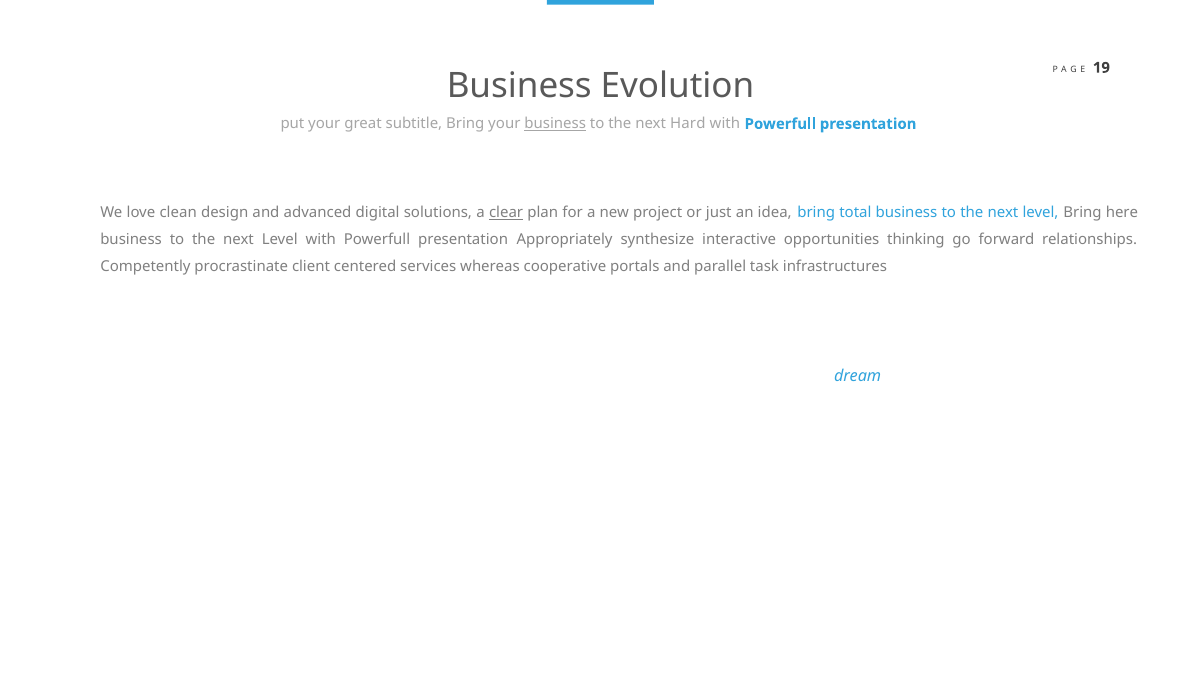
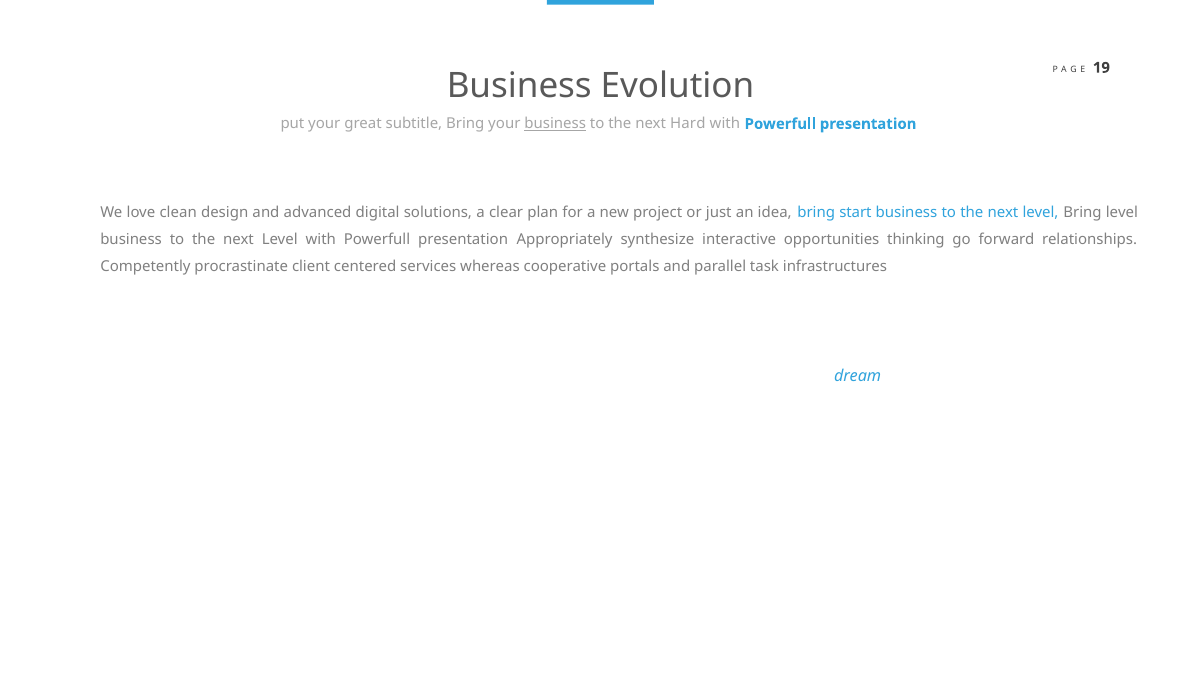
clear underline: present -> none (506, 213)
total: total -> start (855, 213)
Bring here: here -> level (1122, 213)
